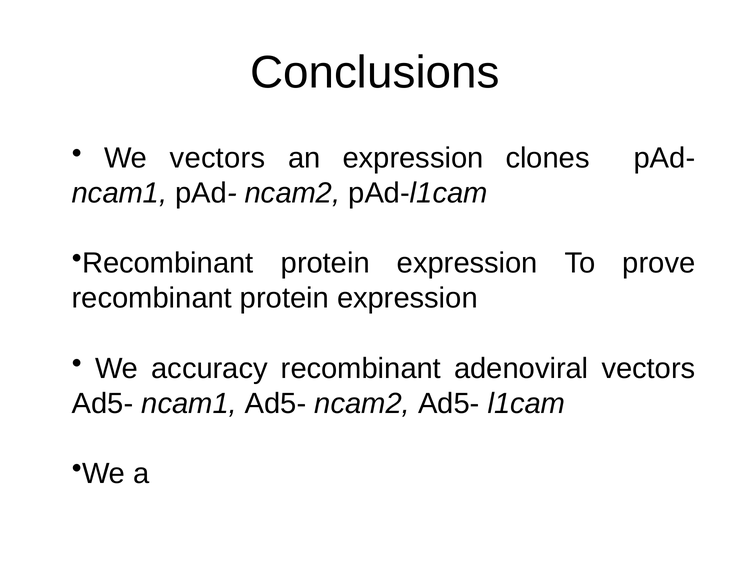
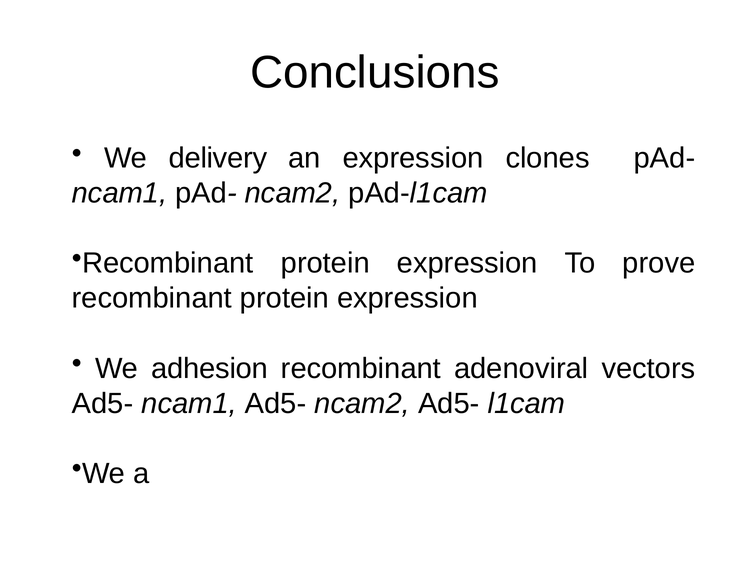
We vectors: vectors -> delivery (218, 158)
accuracy: accuracy -> adhesion (210, 368)
